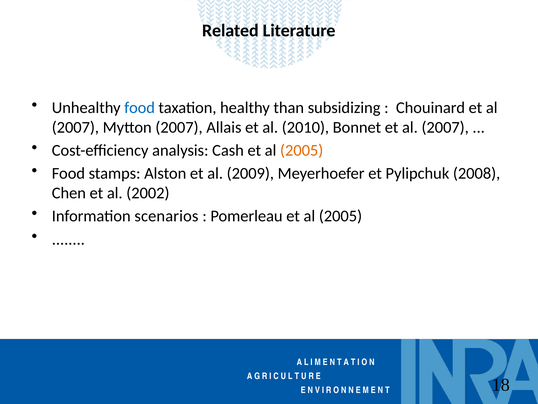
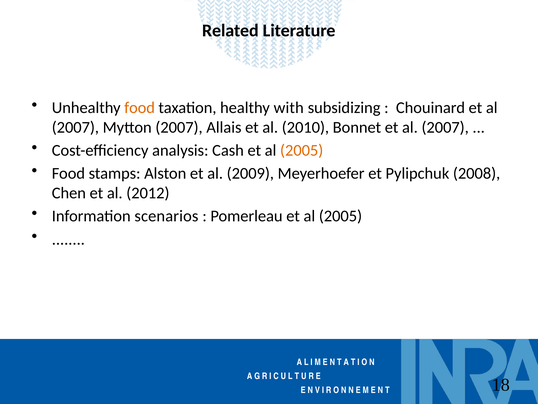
food colour: blue -> orange (140, 108)
than: than -> with (289, 108)
2002: 2002 -> 2012 (148, 193)
